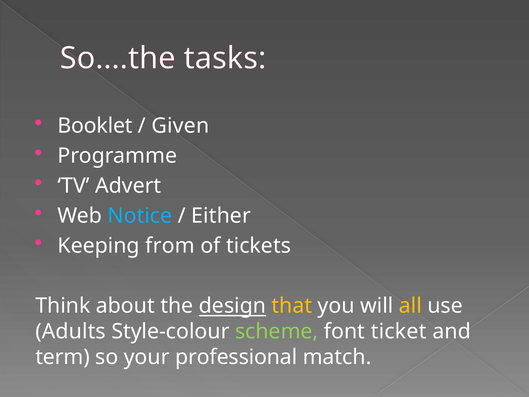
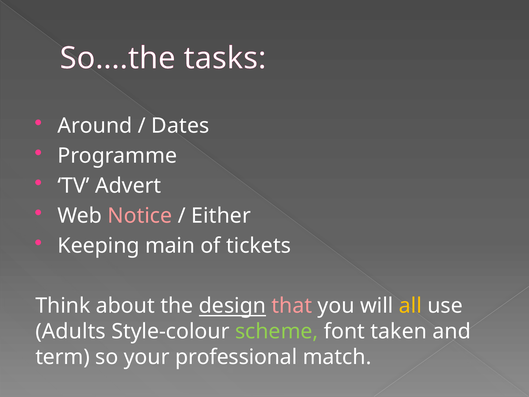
Booklet: Booklet -> Around (95, 126)
Given: Given -> Dates (180, 126)
Notice colour: light blue -> pink (140, 216)
from: from -> main (170, 246)
that colour: yellow -> pink (292, 306)
ticket: ticket -> taken (399, 331)
